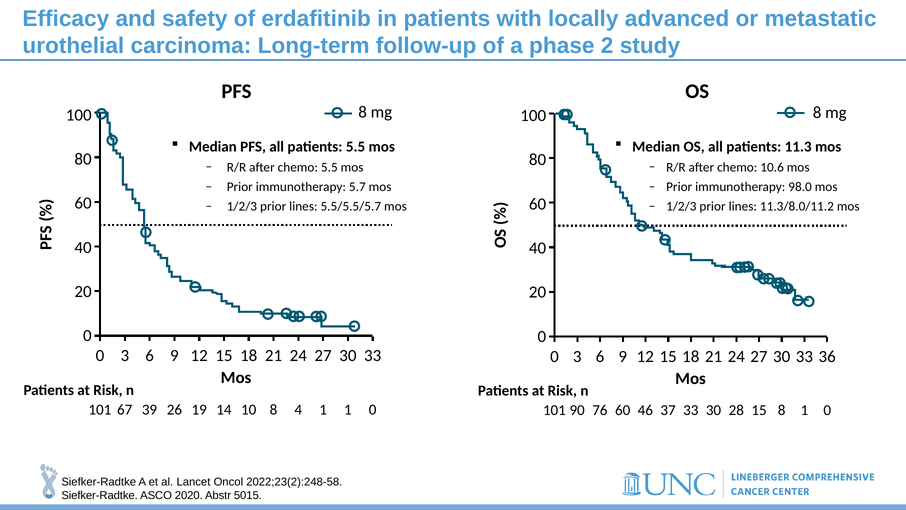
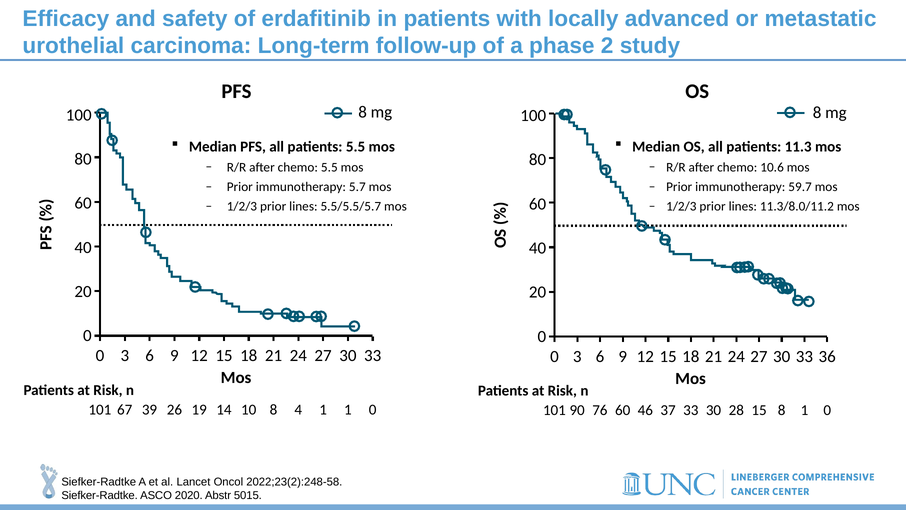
98.0: 98.0 -> 59.7 (800, 187)
